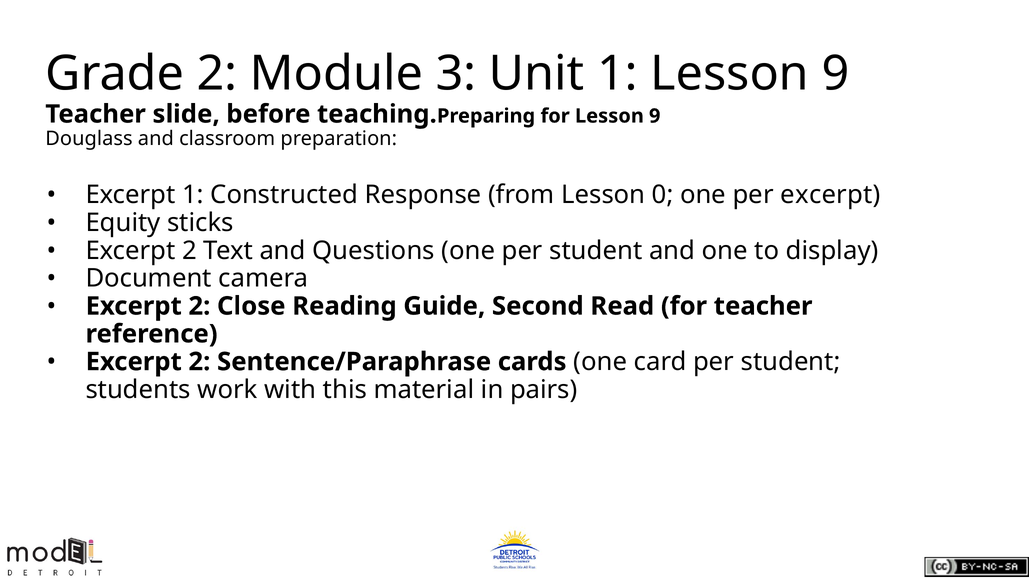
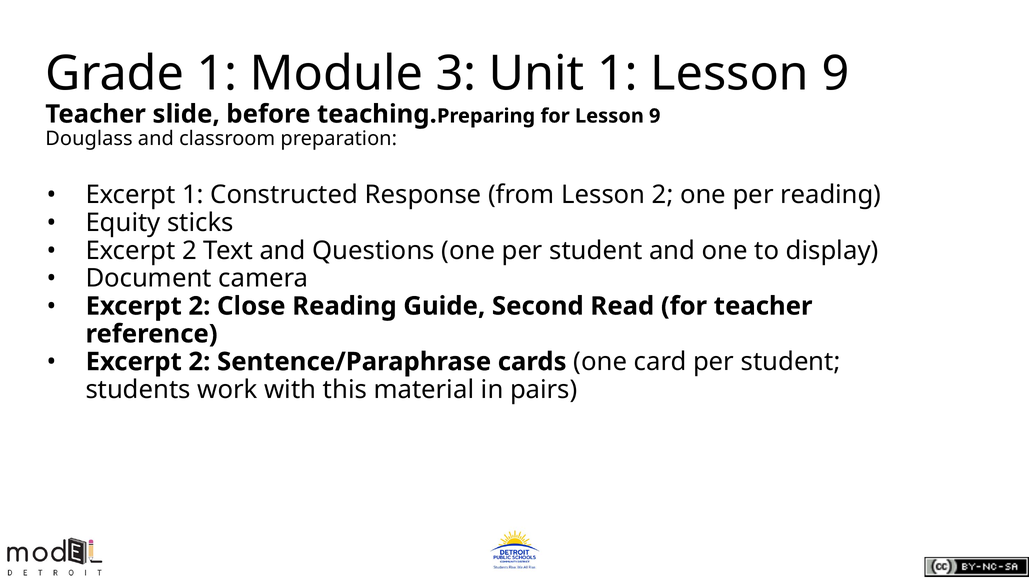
Grade 2: 2 -> 1 (217, 74)
Lesson 0: 0 -> 2 (663, 195)
per excerpt: excerpt -> reading (831, 195)
